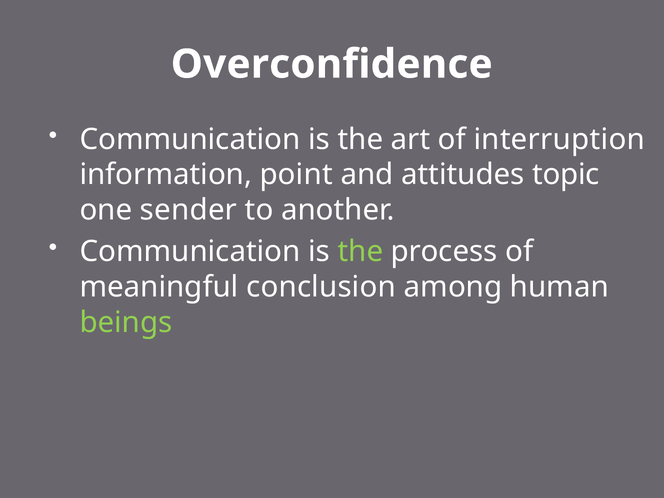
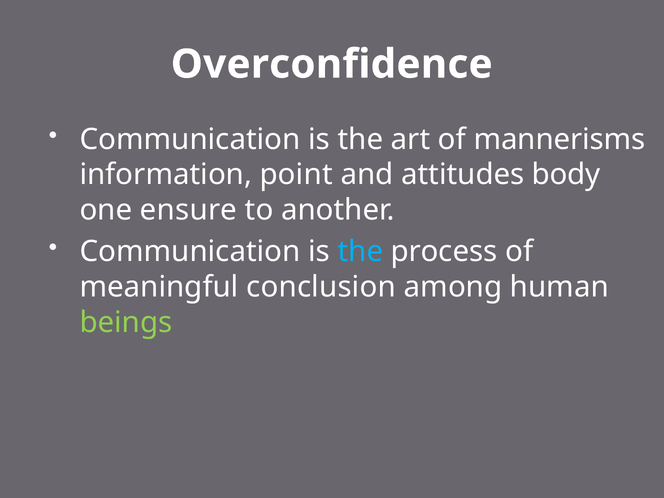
interruption: interruption -> mannerisms (560, 139)
topic: topic -> body (566, 175)
sender: sender -> ensure (189, 210)
the colour: light green -> light blue (360, 252)
